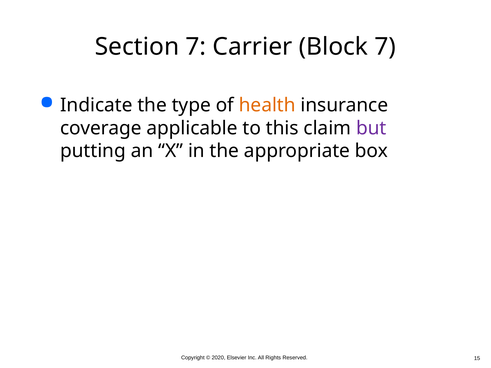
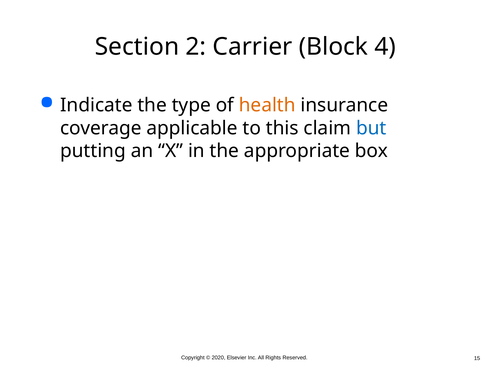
Section 7: 7 -> 2 (196, 47)
Block 7: 7 -> 4 (385, 47)
but colour: purple -> blue (371, 128)
